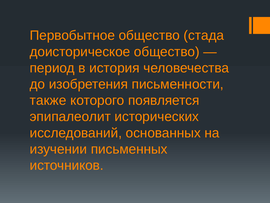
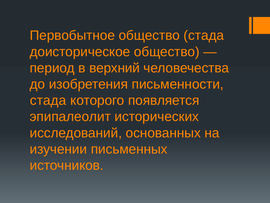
история: история -> верхний (115, 68)
также: также -> стада (48, 100)
